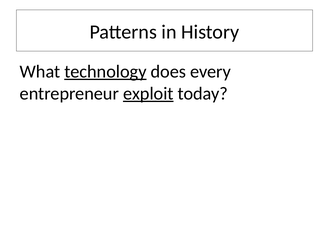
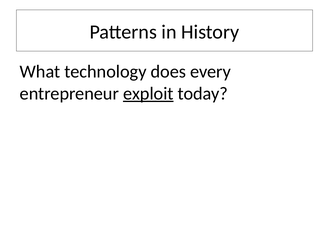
technology underline: present -> none (105, 71)
